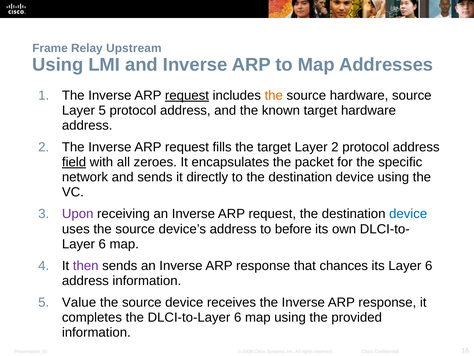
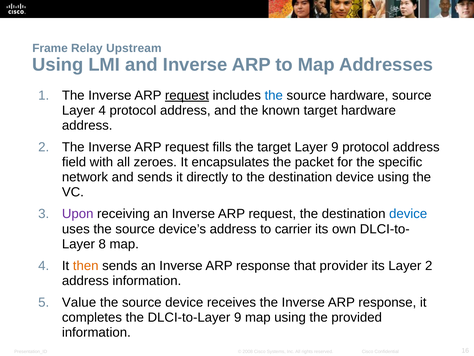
the colour: orange -> blue (274, 95)
Layer 5: 5 -> 4 (102, 110)
Layer 2: 2 -> 9 (335, 147)
field underline: present -> none (74, 162)
before: before -> carrier (293, 229)
6: 6 -> 8 (102, 244)
then colour: purple -> orange (86, 265)
chances: chances -> provider (344, 265)
its Layer 6: 6 -> 2 (429, 265)
DLCI-to-Layer 6: 6 -> 9 (238, 317)
